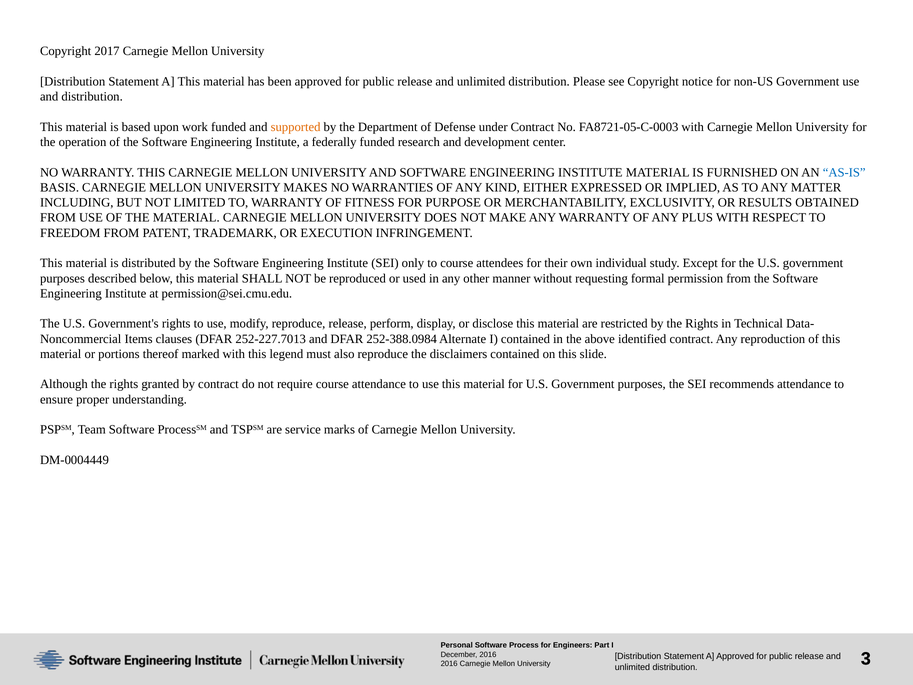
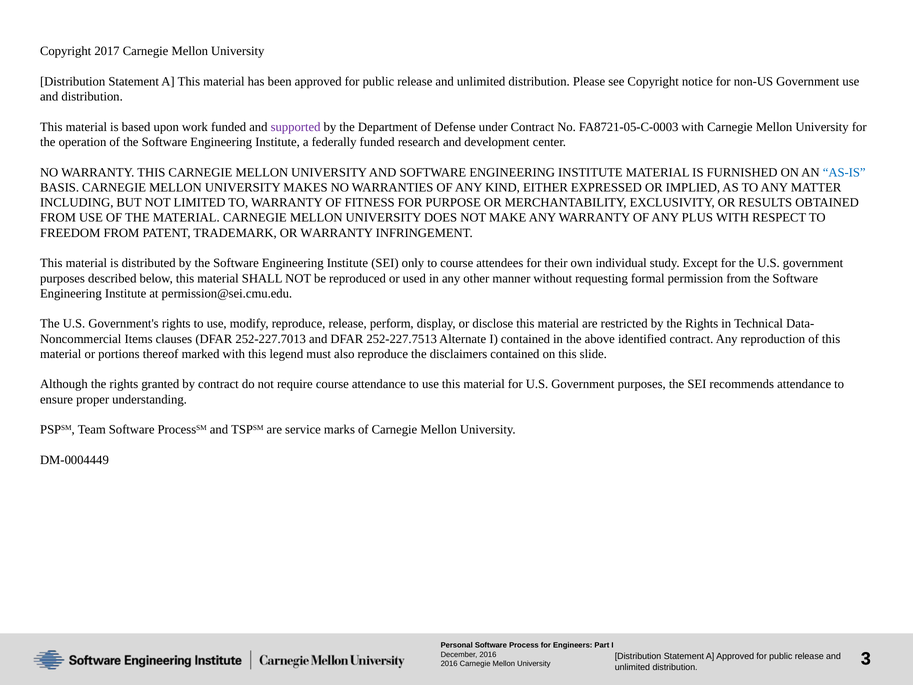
supported colour: orange -> purple (296, 127)
OR EXECUTION: EXECUTION -> WARRANTY (337, 233)
252-388.0984: 252-388.0984 -> 252-227.7513 (402, 339)
